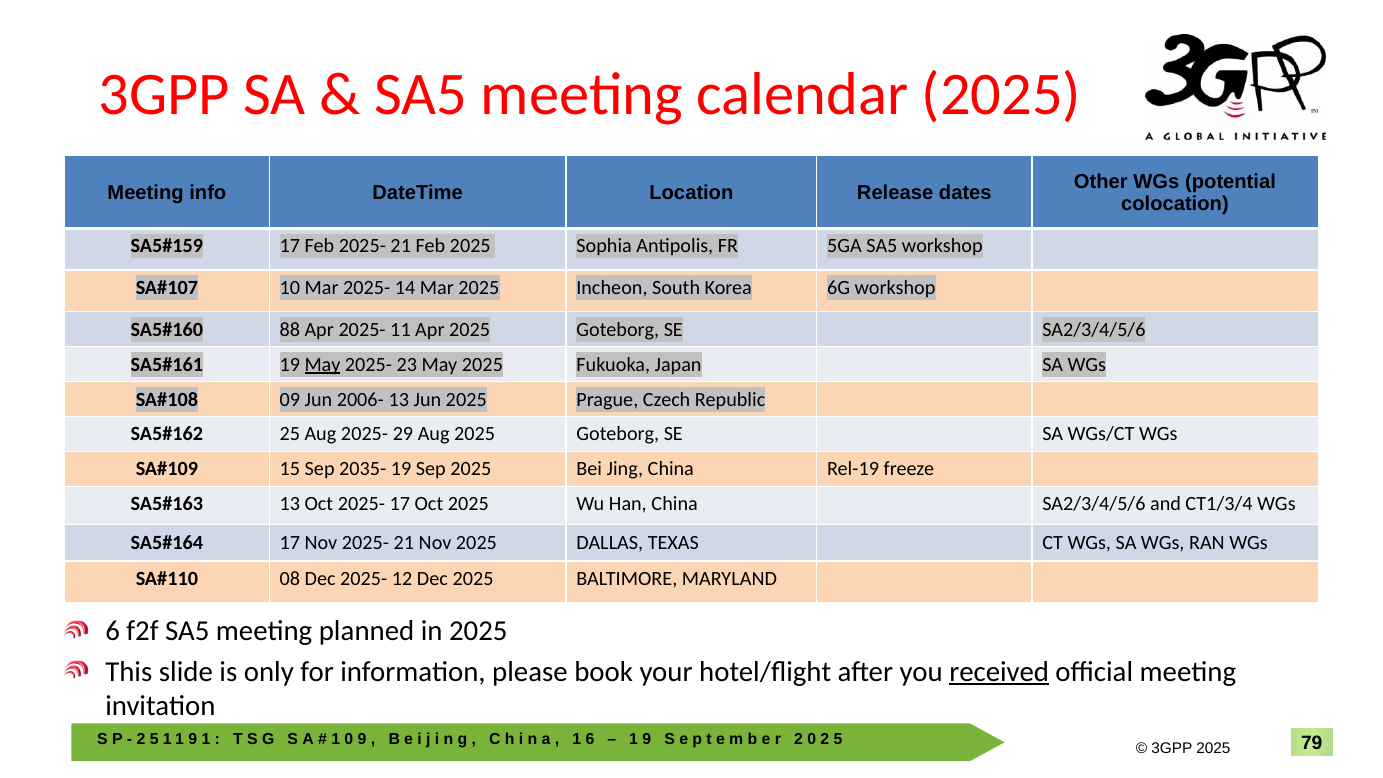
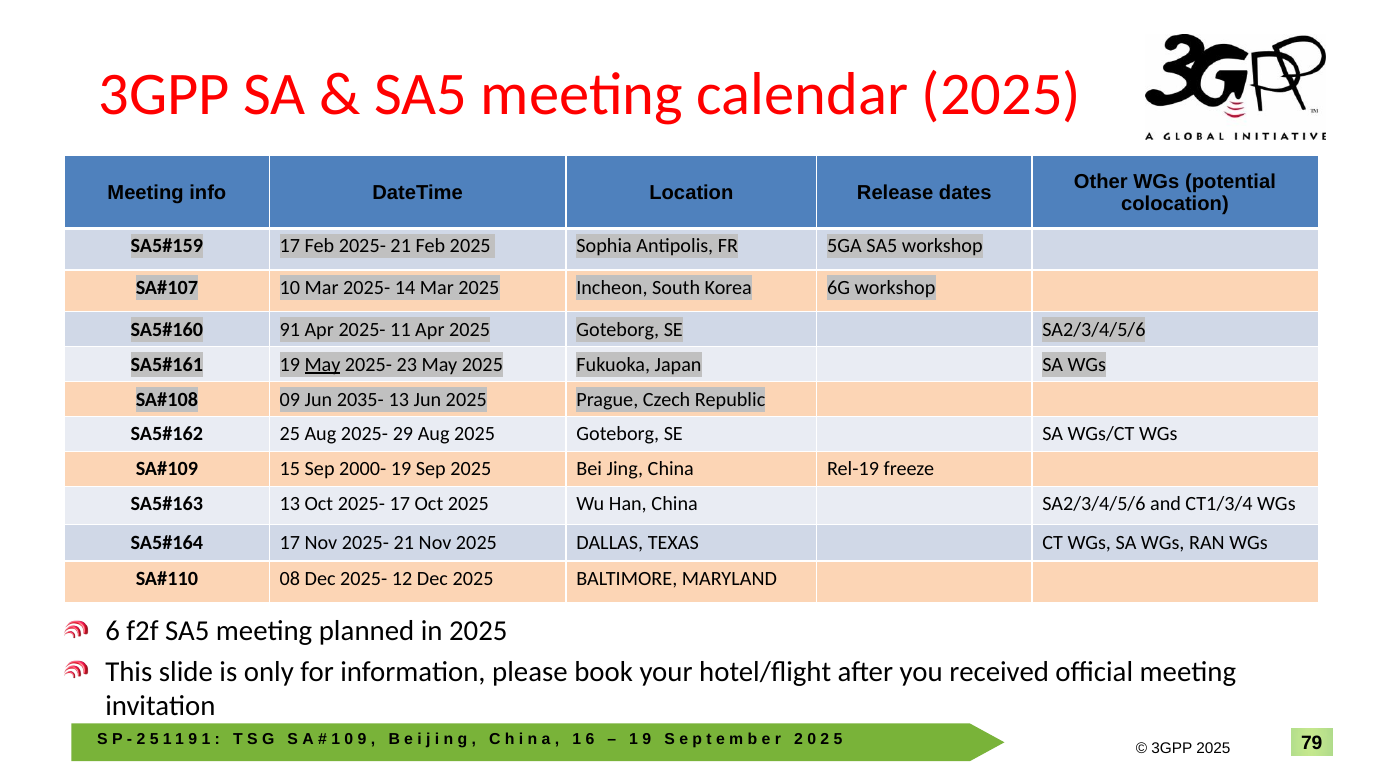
88: 88 -> 91 (290, 329)
2006-: 2006- -> 2035- (360, 399)
2035-: 2035- -> 2000- (363, 469)
received underline: present -> none (999, 672)
